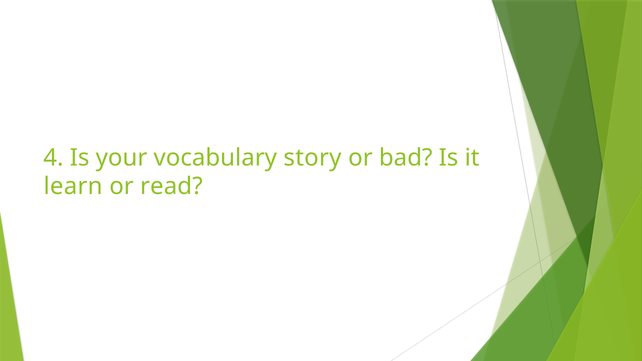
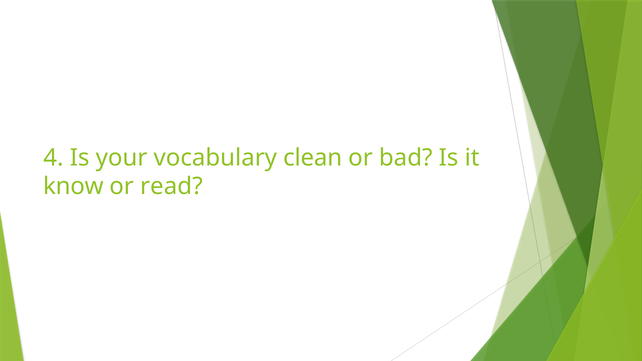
story: story -> clean (313, 158)
learn: learn -> know (73, 187)
